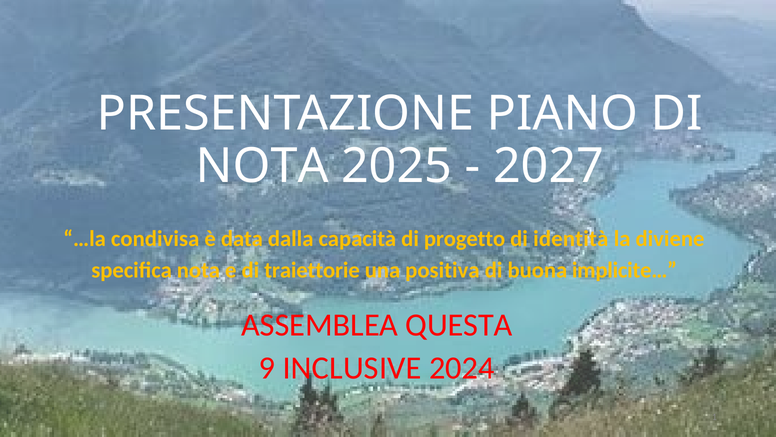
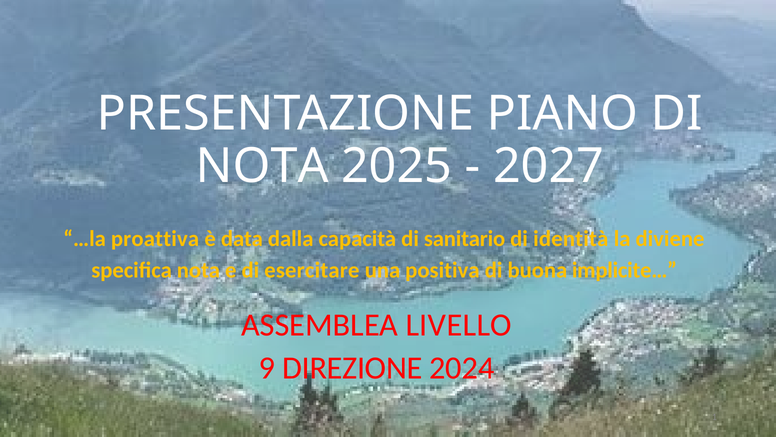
condivisa: condivisa -> proattiva (155, 239)
progetto: progetto -> sanitario (465, 239)
traiettorie: traiettorie -> esercitare (312, 270)
QUESTA: QUESTA -> LIVELLO (459, 325)
INCLUSIVE: INCLUSIVE -> DIREZIONE (352, 368)
